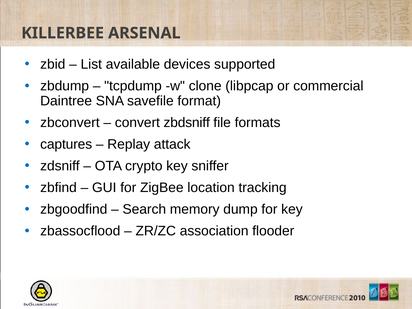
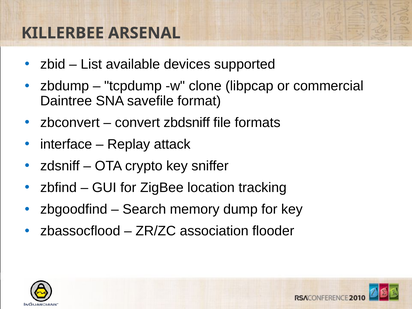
captures: captures -> interface (66, 144)
